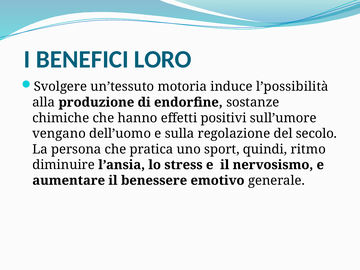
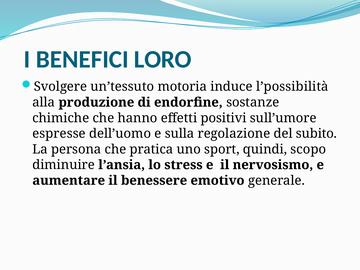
vengano: vengano -> espresse (59, 134)
secolo: secolo -> subito (316, 134)
ritmo: ritmo -> scopo (308, 149)
